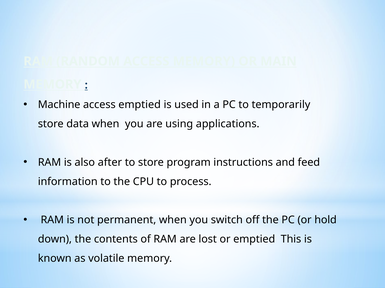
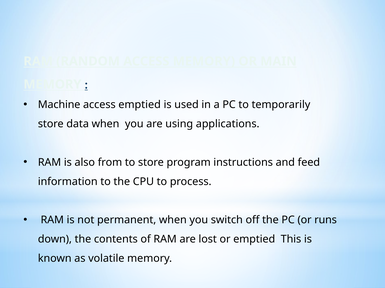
after: after -> from (110, 163)
hold: hold -> runs (326, 220)
